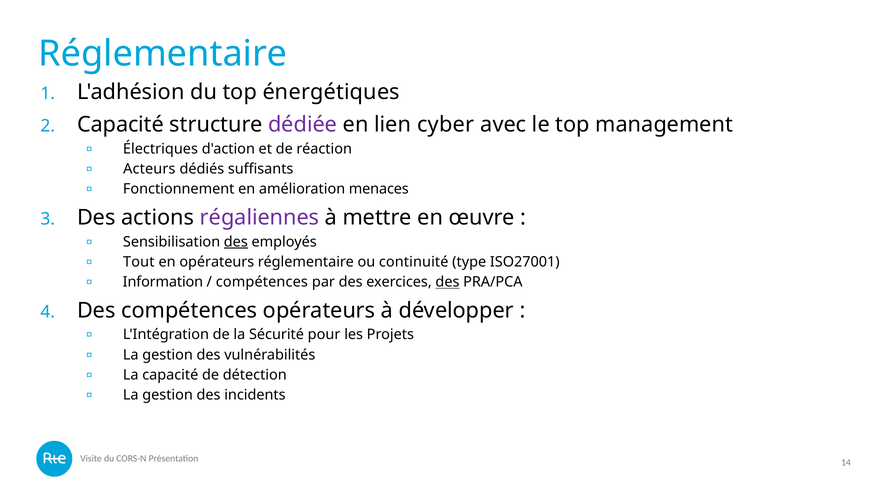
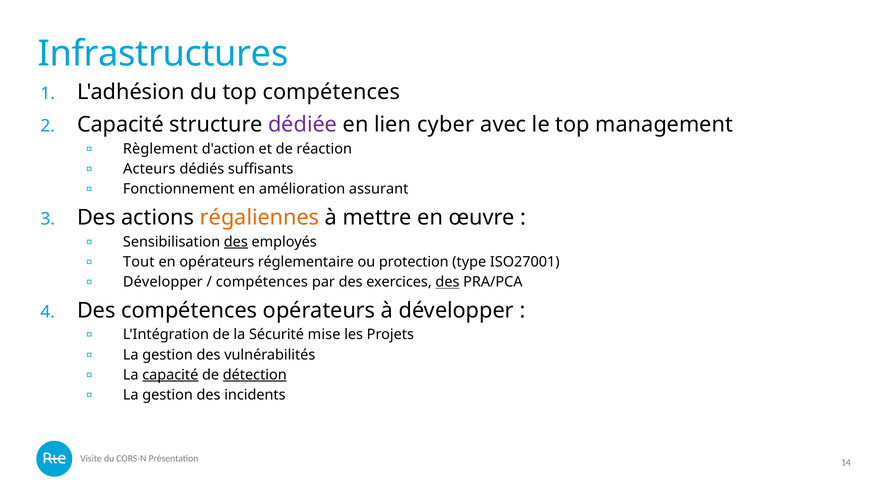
Réglementaire: Réglementaire -> Infrastructures (163, 54)
top énergétiques: énergétiques -> compétences (331, 92)
Électriques: Électriques -> Règlement (160, 149)
menaces: menaces -> assurant (379, 189)
régaliennes colour: purple -> orange (260, 218)
continuité: continuité -> protection (414, 262)
Information: Information -> Développer (163, 282)
pour: pour -> mise (324, 335)
capacité underline: none -> present (170, 375)
détection underline: none -> present (255, 375)
